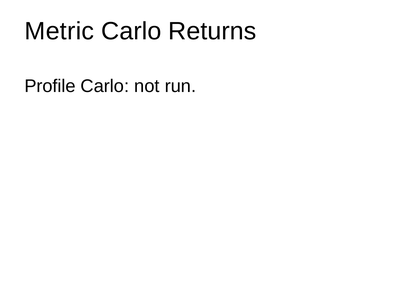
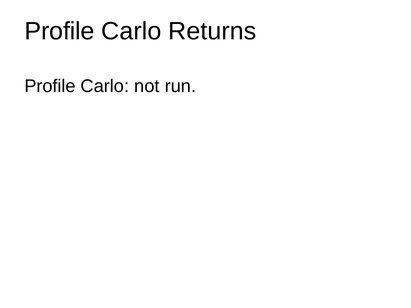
Metric: Metric -> Profile (60, 31)
